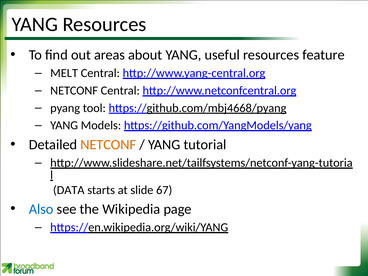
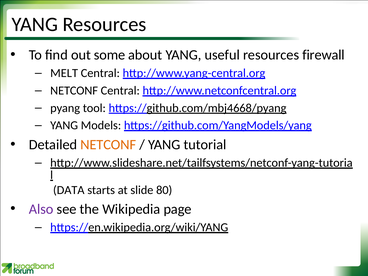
areas: areas -> some (110, 55)
feature: feature -> firewall (324, 55)
67: 67 -> 80 (164, 190)
Also colour: blue -> purple (41, 209)
